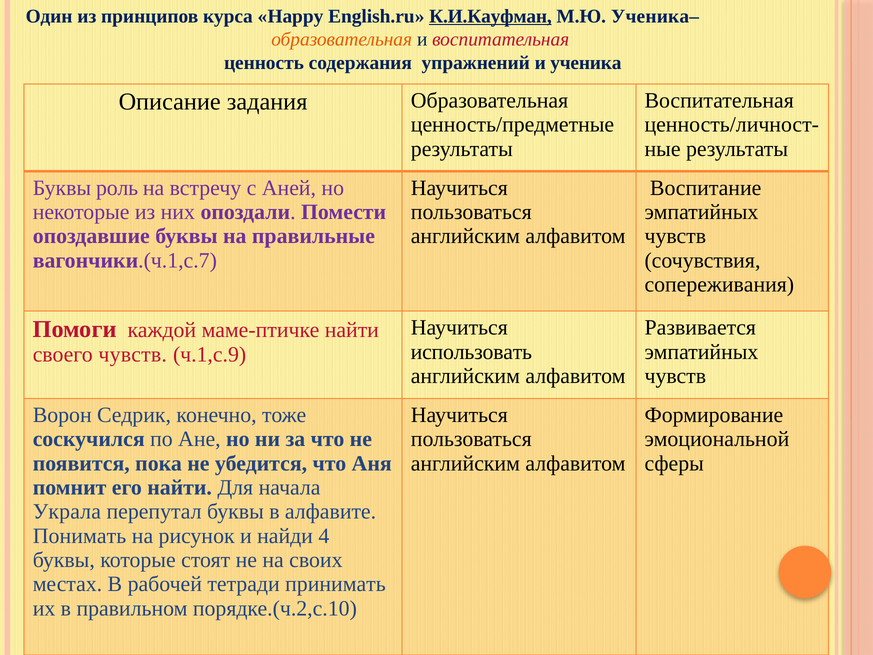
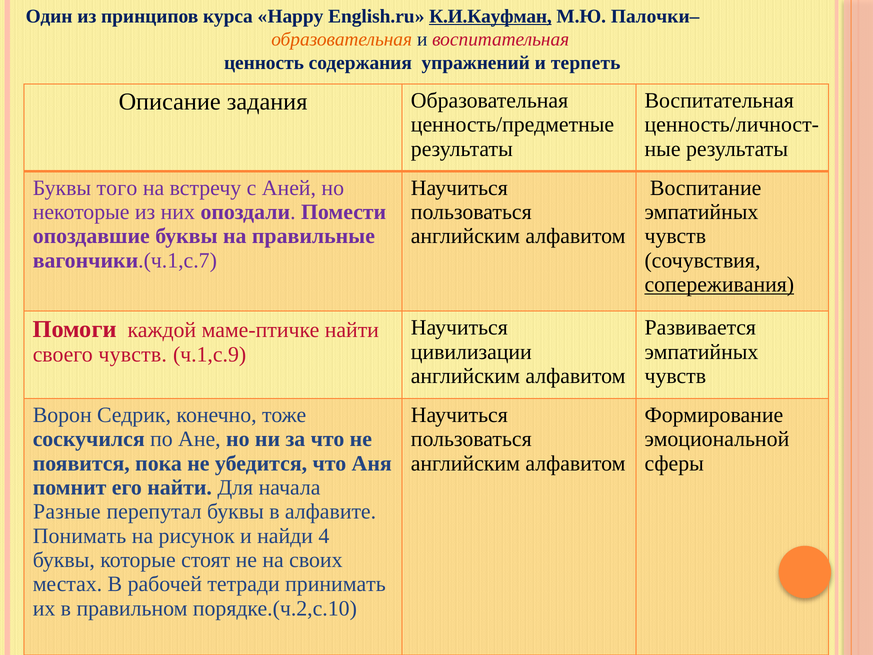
Ученика–: Ученика– -> Палочки– (655, 16)
ученика: ученика -> терпеть (586, 63)
роль: роль -> того (117, 188)
сопереживания underline: none -> present (719, 284)
использовать: использовать -> цивилизации (471, 352)
Украла: Украла -> Разные (67, 512)
